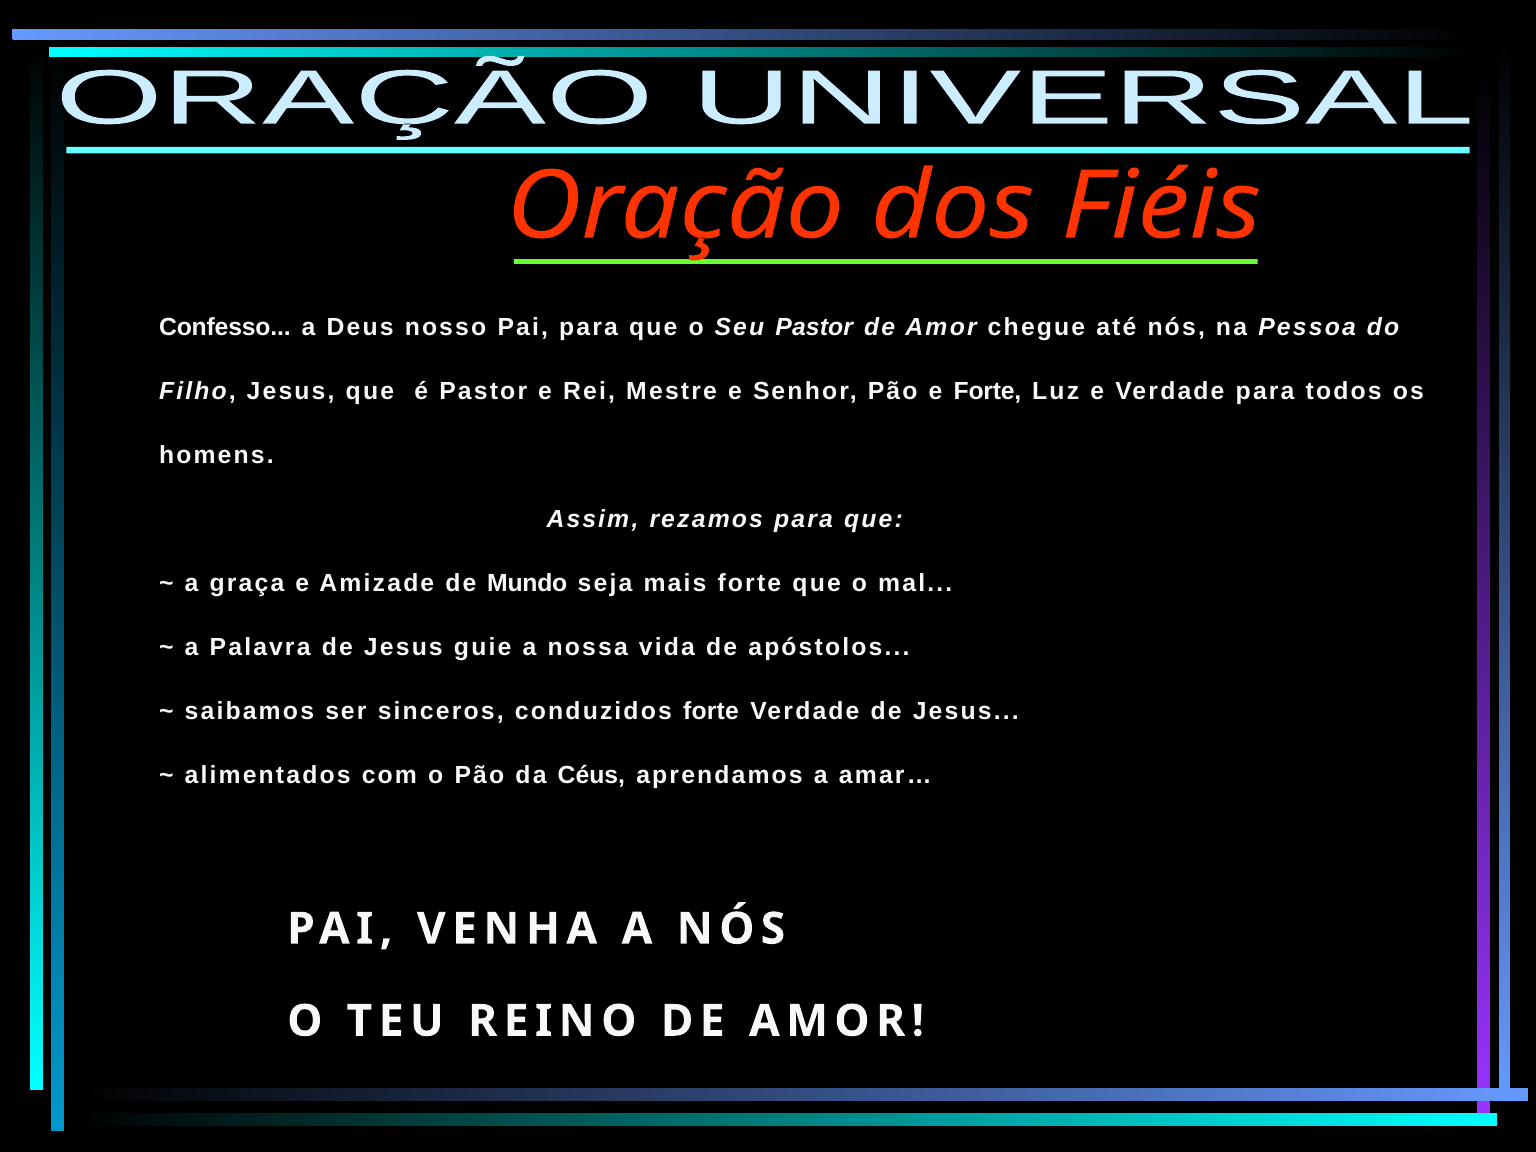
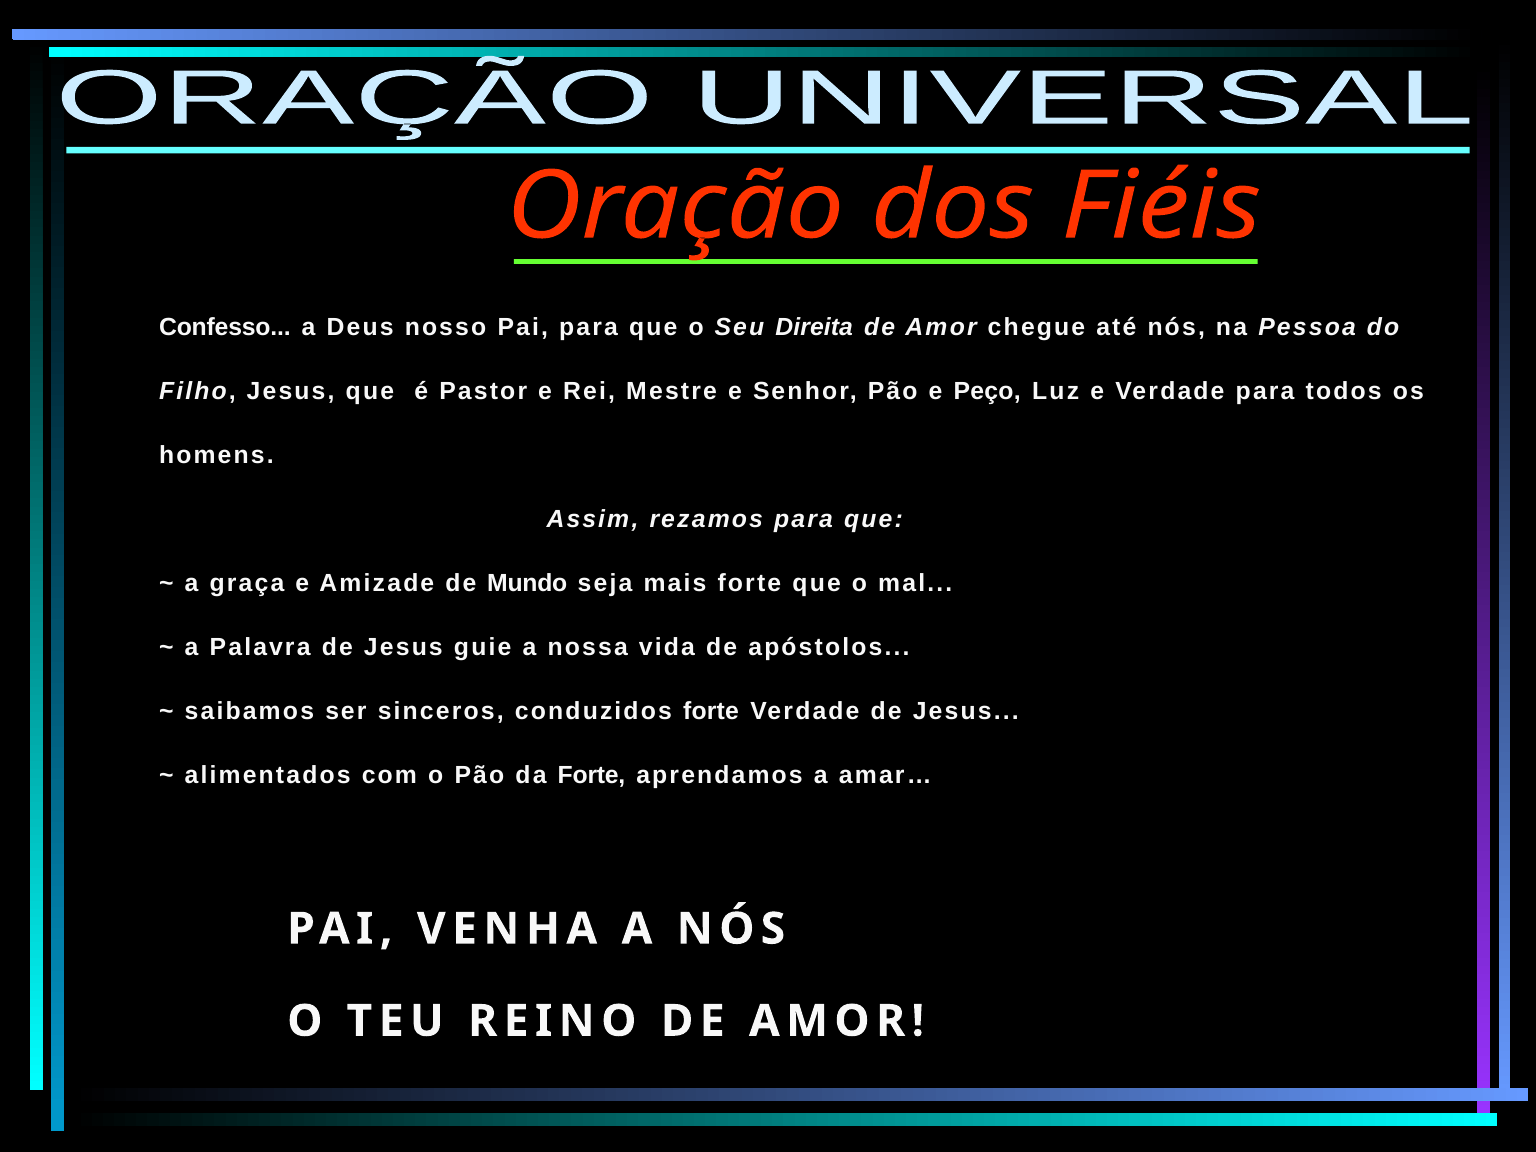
Seu Pastor: Pastor -> Direita (814, 328)
e Forte: Forte -> Peço (987, 392)
da Céus: Céus -> Forte (592, 776)
